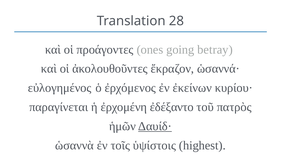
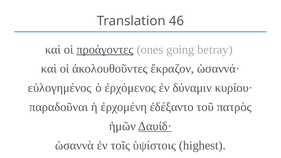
28: 28 -> 46 (177, 21)
προάγοντες underline: none -> present (105, 50)
ἐκείνων: ἐκείνων -> δύναμιν (192, 88)
παραγίνεται: παραγίνεται -> παραδοῦναι (59, 107)
